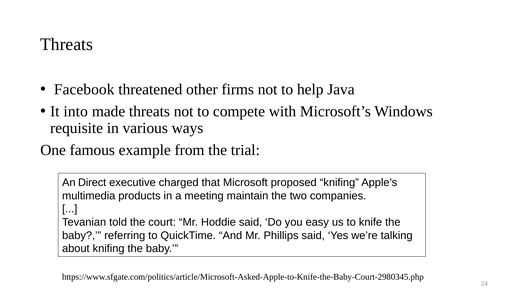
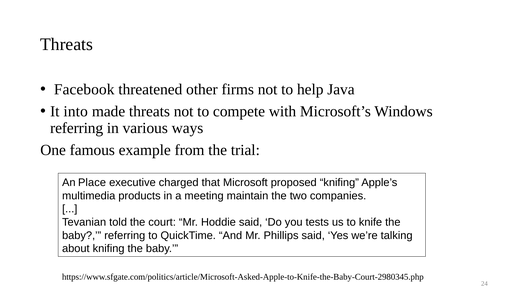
requisite: requisite -> referring (77, 128)
Direct: Direct -> Place (92, 183)
easy: easy -> tests (317, 222)
